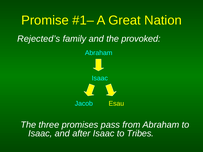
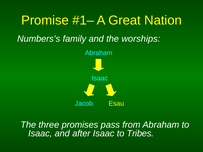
Rejected’s: Rejected’s -> Numbers’s (39, 39)
provoked: provoked -> worships (141, 39)
